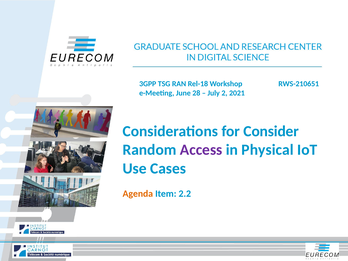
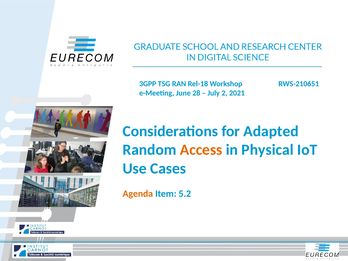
Consider: Consider -> Adapted (271, 131)
Access colour: purple -> orange (201, 150)
2.2: 2.2 -> 5.2 (185, 194)
